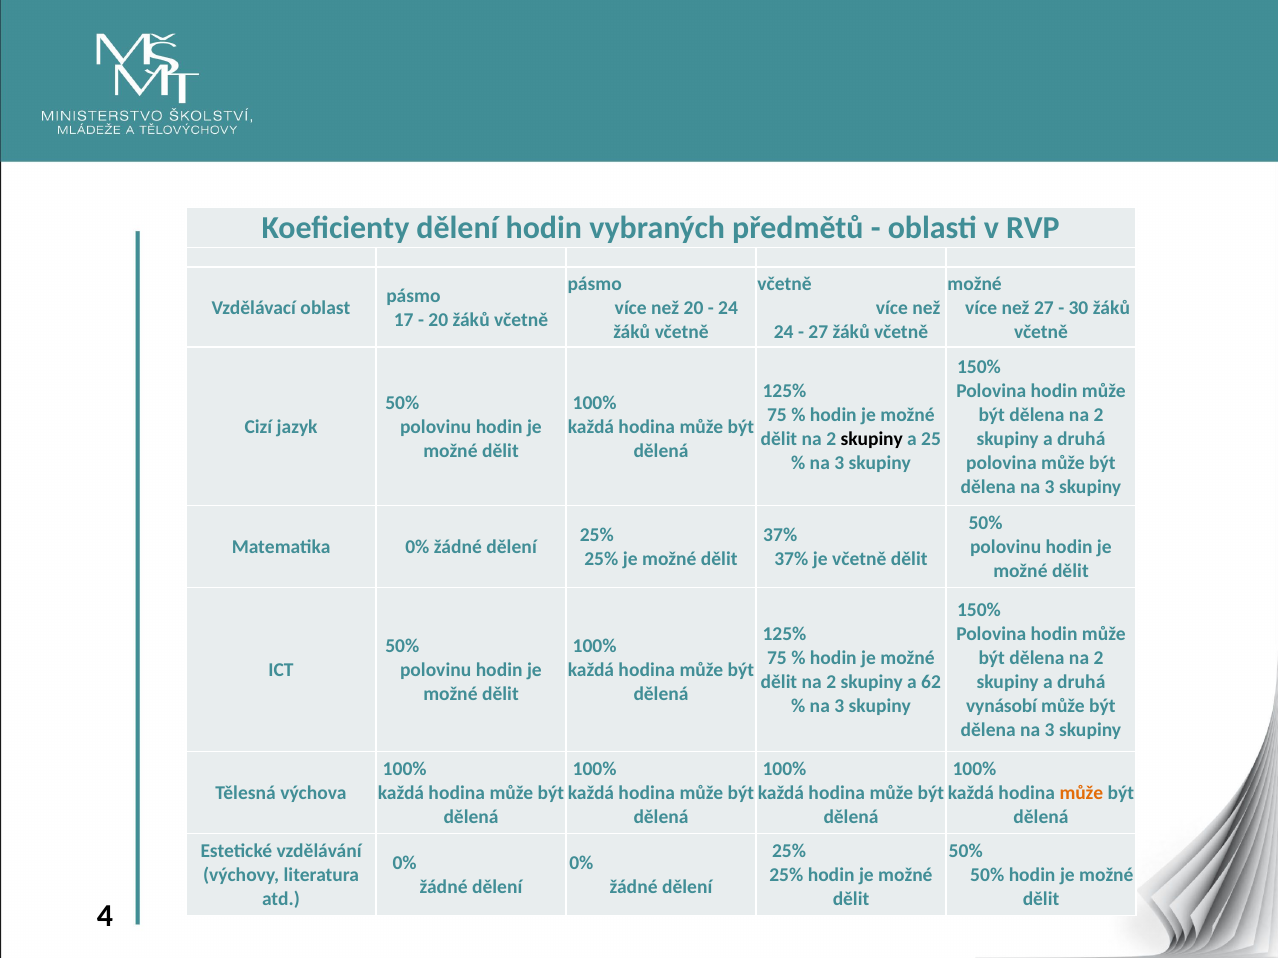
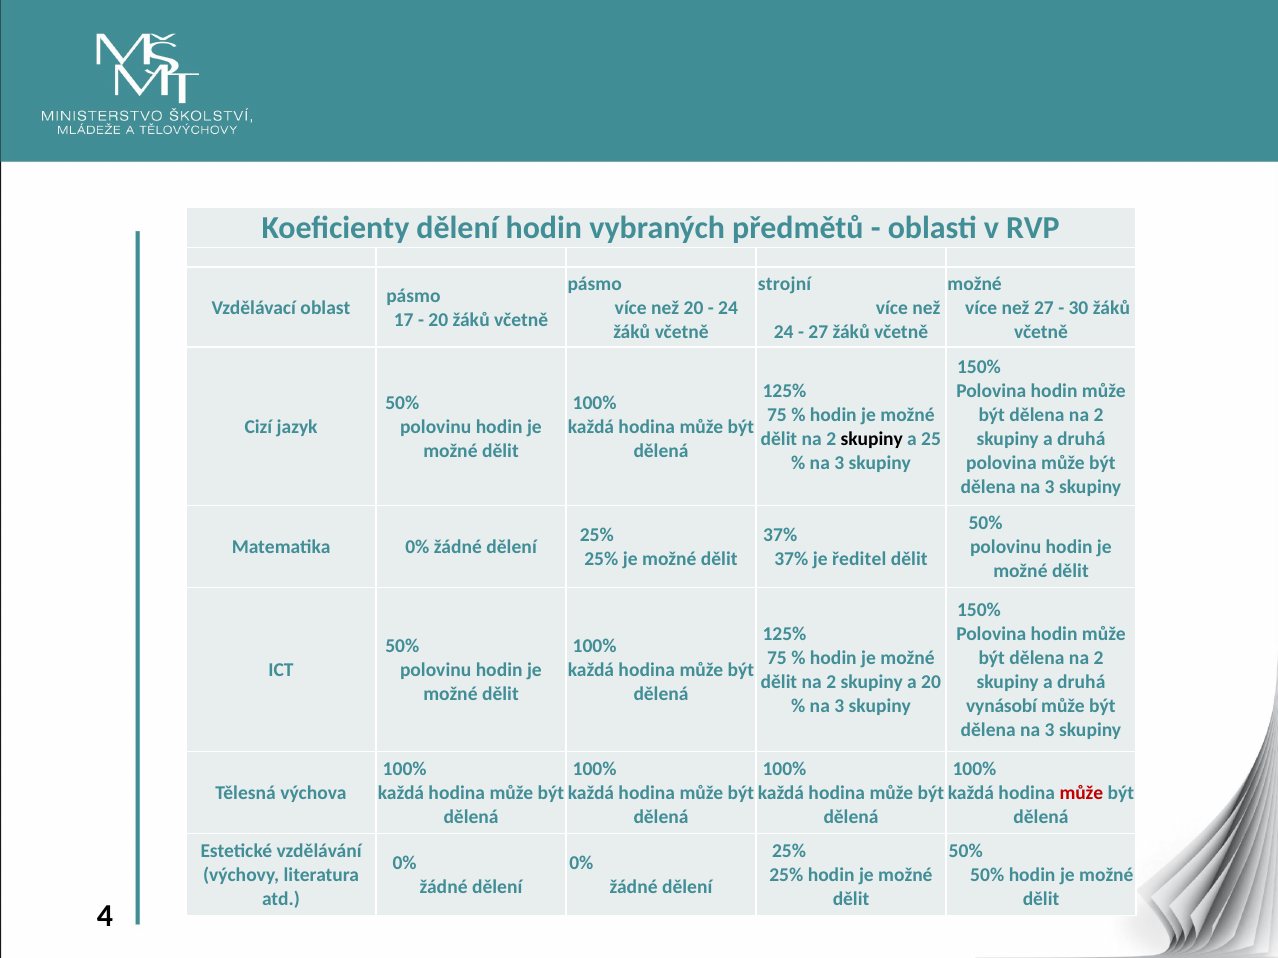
včetně: včetně -> strojní (785, 284)
je včetně: včetně -> ředitel (859, 560)
a 62: 62 -> 20 (931, 683)
může colour: orange -> red (1081, 794)
